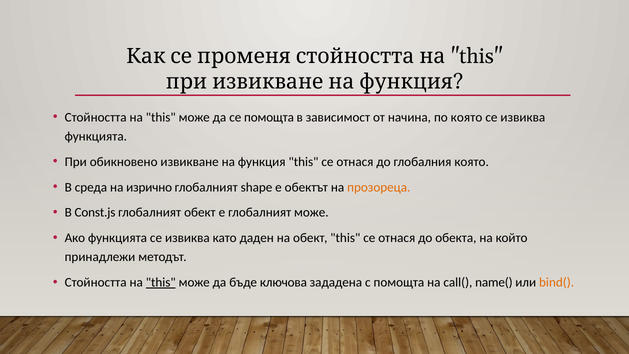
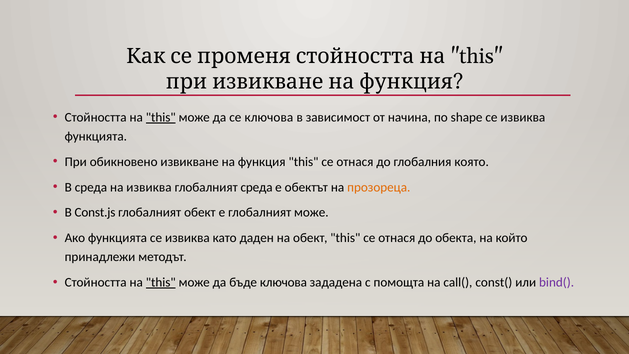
this underline: none -> present (161, 117)
се помощта: помощта -> ключова (269, 117)
по която: която -> shape (467, 117)
на изрично: изрично -> извиква (149, 187)
глобалният shape: shape -> среда (257, 187)
name(: name( -> const( (494, 282)
bind( colour: orange -> purple (557, 282)
